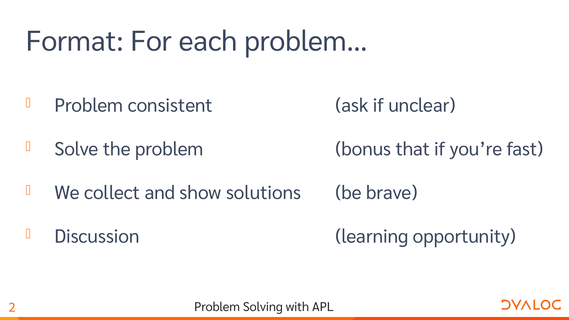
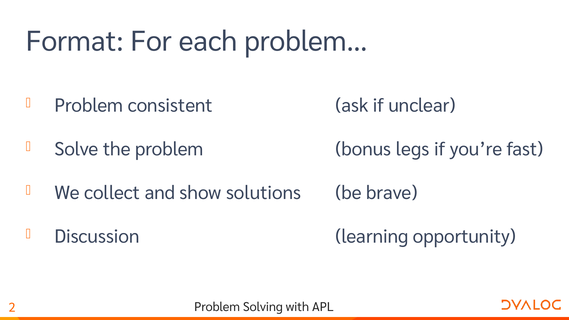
that: that -> legs (413, 149)
